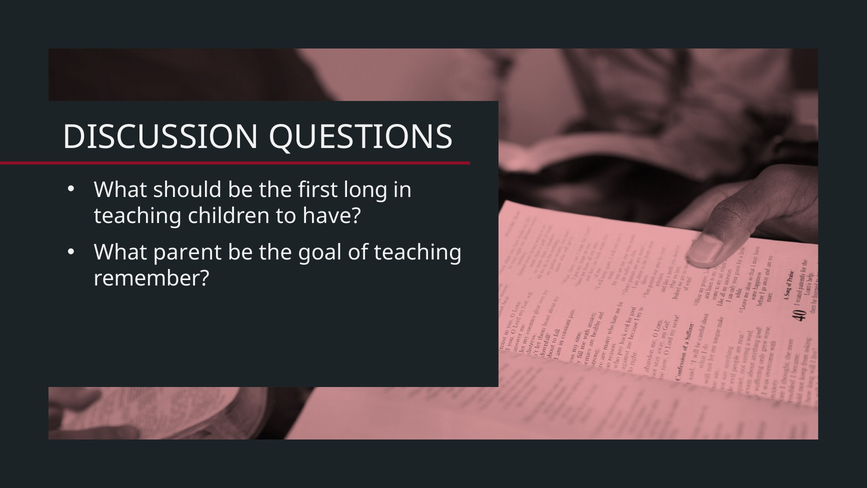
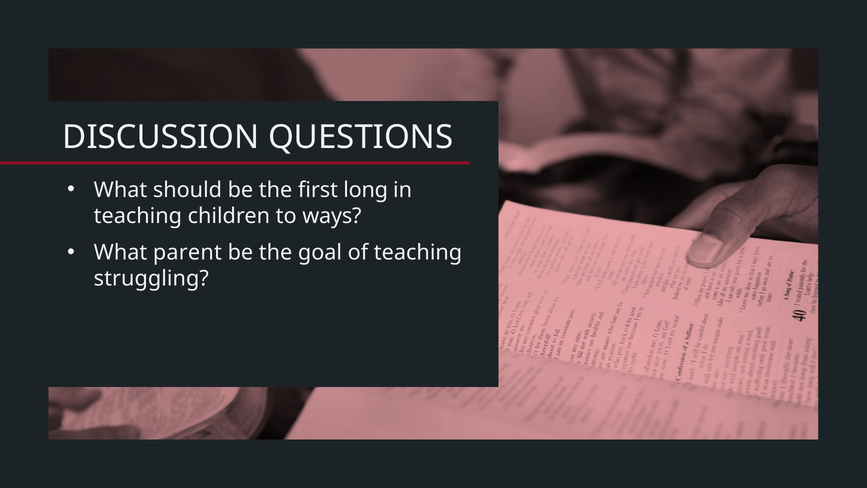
have: have -> ways (332, 216)
remember: remember -> struggling (151, 279)
